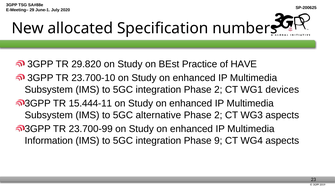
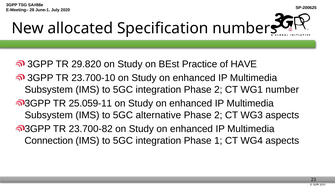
devices: devices -> number (282, 89)
15.444-11: 15.444-11 -> 25.059-11 (90, 103)
23.700-99: 23.700-99 -> 23.700-82 (91, 128)
Information: Information -> Connection (49, 140)
9: 9 -> 1 (218, 140)
